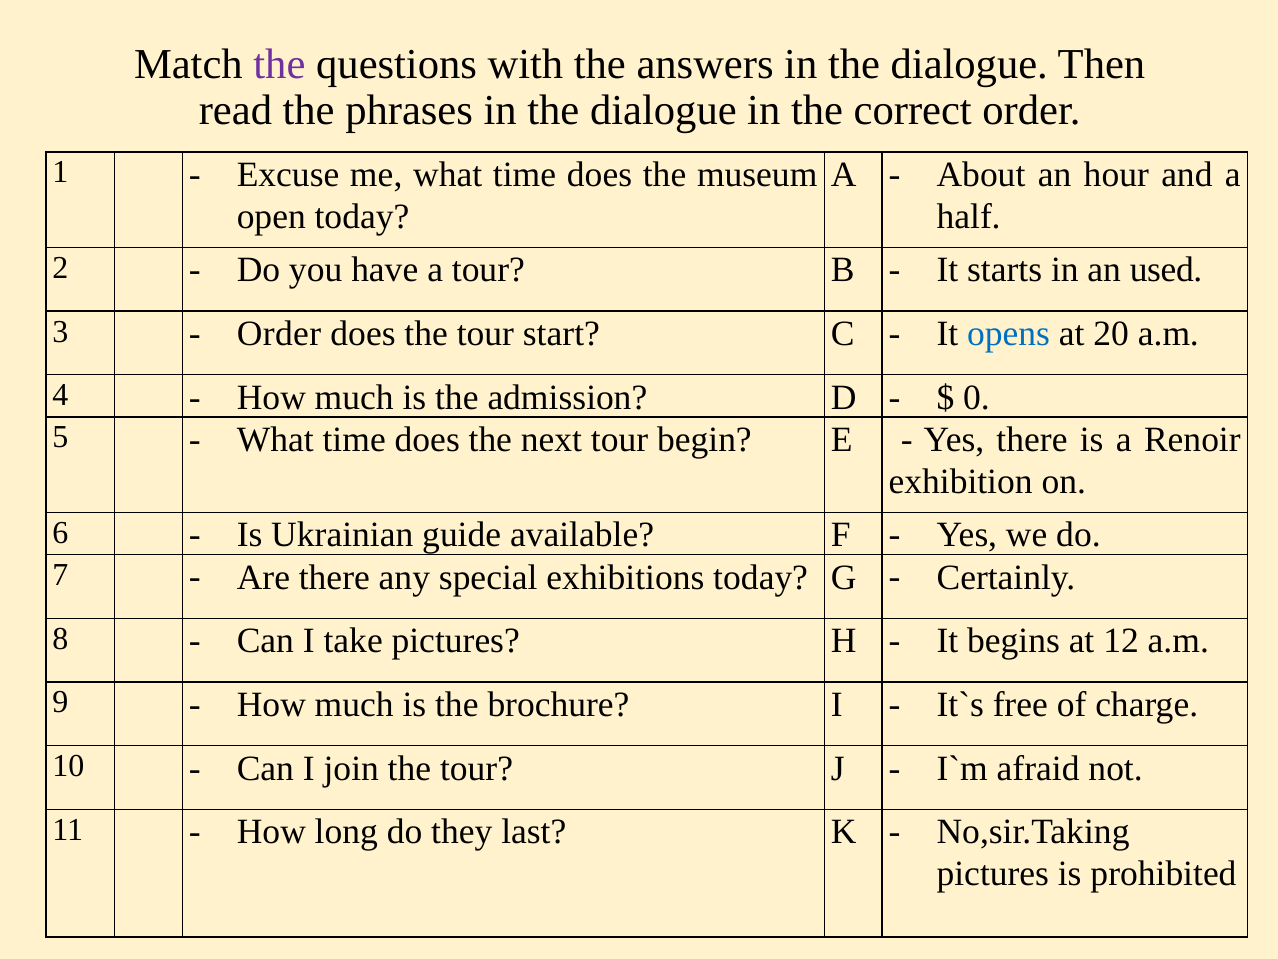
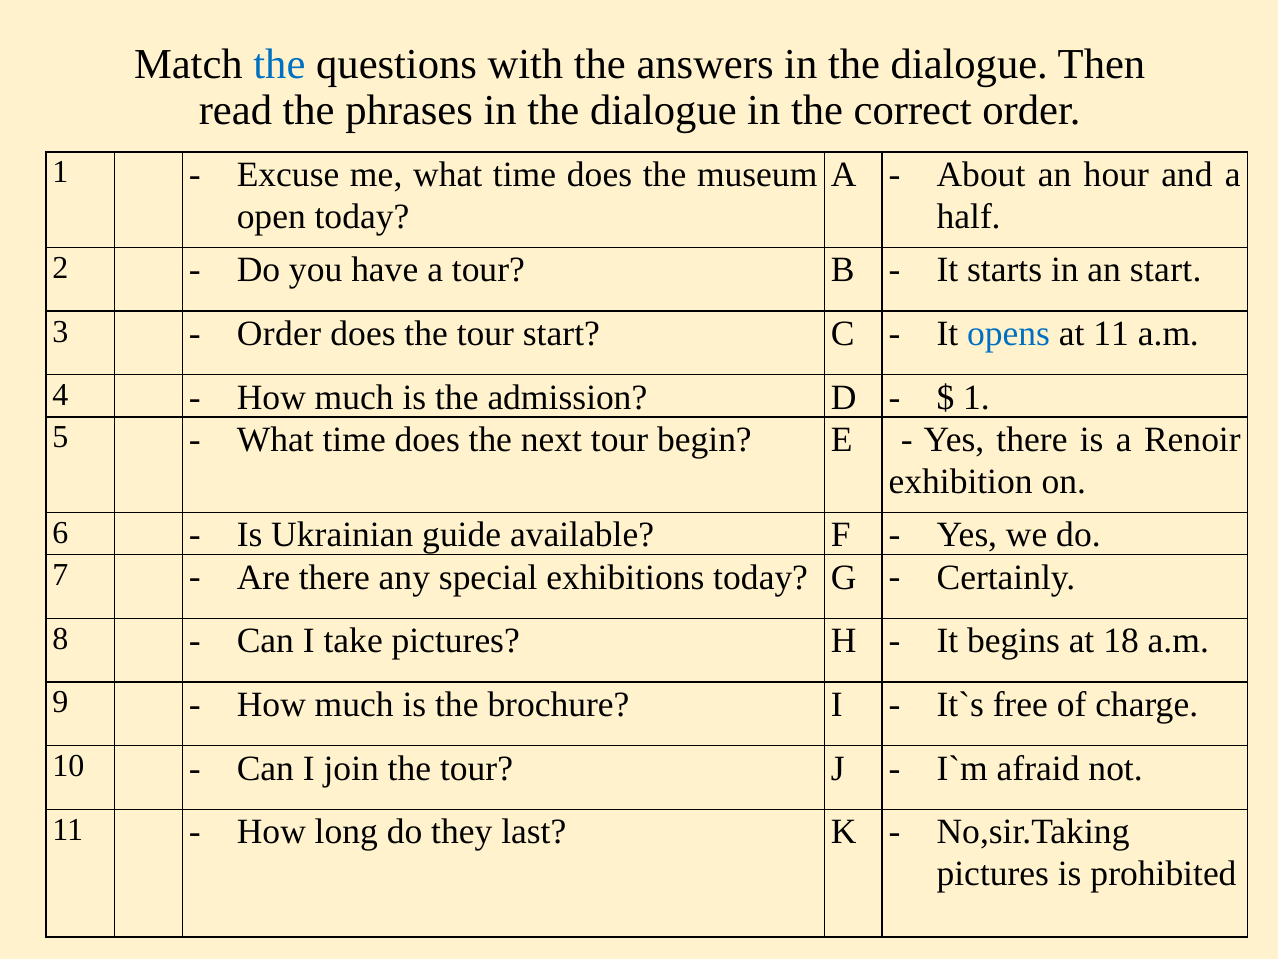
the colour: purple -> blue (279, 64)
an used: used -> start (1166, 270)
at 20: 20 -> 11 (1111, 334)
0: 0 -> 1 (976, 397)
12: 12 -> 18 (1121, 641)
